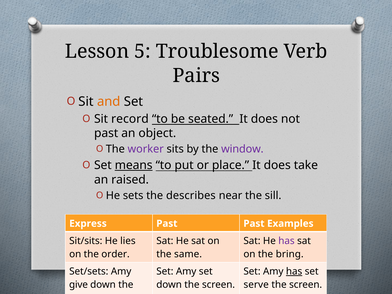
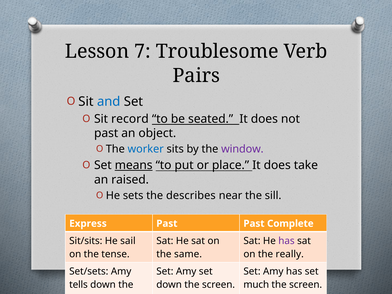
5: 5 -> 7 (143, 51)
and colour: orange -> blue (109, 102)
worker colour: purple -> blue (146, 149)
Examples: Examples -> Complete (290, 224)
lies: lies -> sail (128, 241)
order: order -> tense (115, 254)
bring: bring -> really (290, 254)
has underline: present -> none (294, 271)
give: give -> tells (78, 285)
serve: serve -> much (256, 285)
